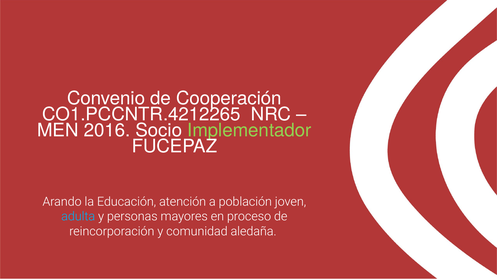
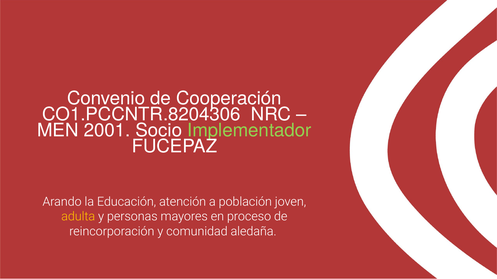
CO1.PCCNTR.4212265: CO1.PCCNTR.4212265 -> CO1.PCCNTR.8204306 (141, 115)
2016: 2016 -> 2001 (107, 131)
adulta colour: light blue -> yellow (78, 217)
